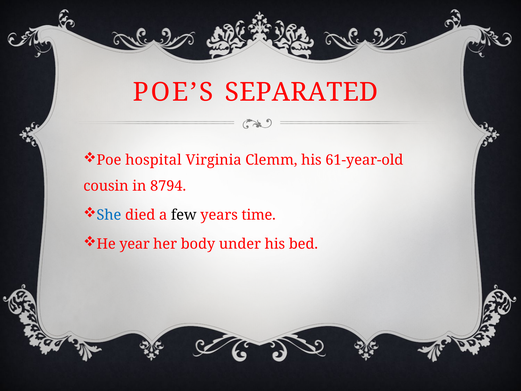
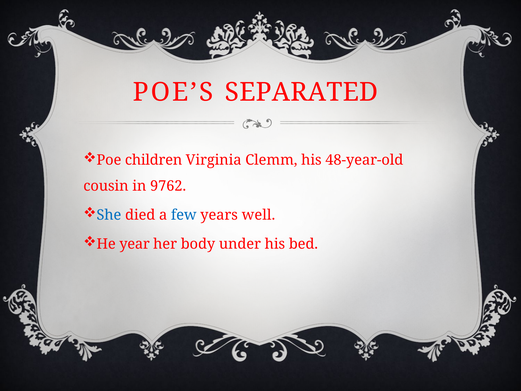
hospital: hospital -> children (154, 160)
61-year-old: 61-year-old -> 48-year-old (364, 160)
8794: 8794 -> 9762 (168, 186)
few colour: black -> blue (184, 215)
time: time -> well (259, 215)
